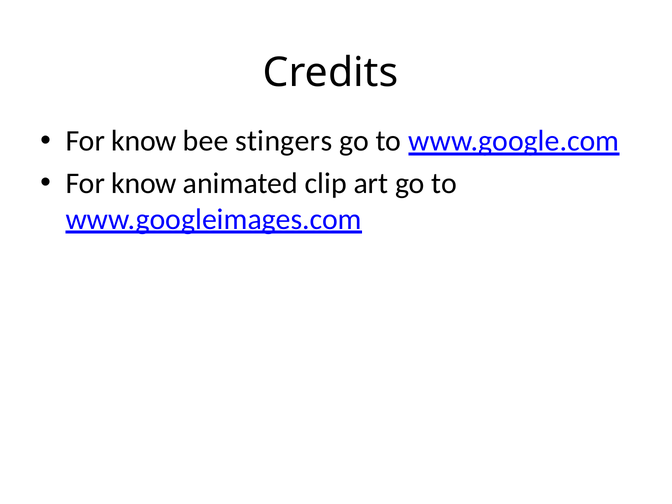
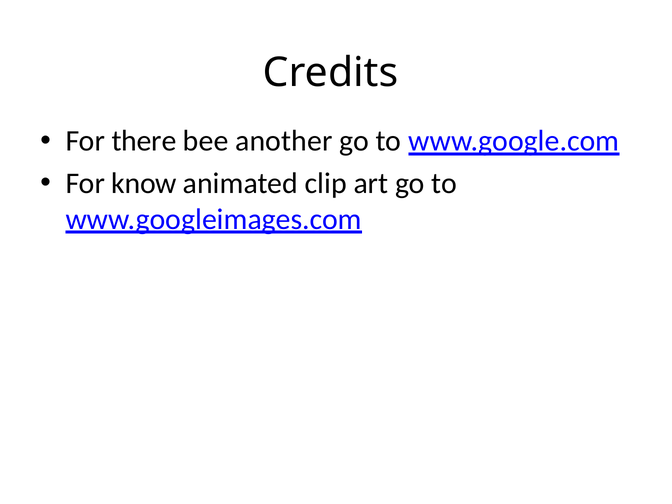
know: know -> there (144, 141)
stingers: stingers -> another (284, 141)
